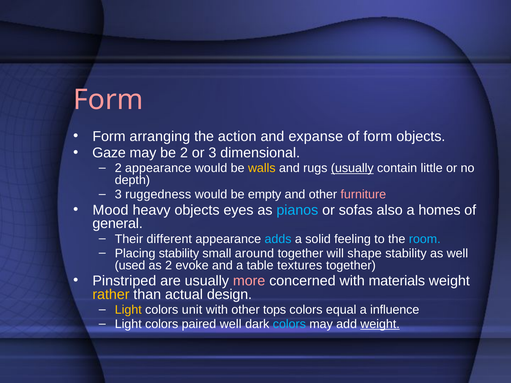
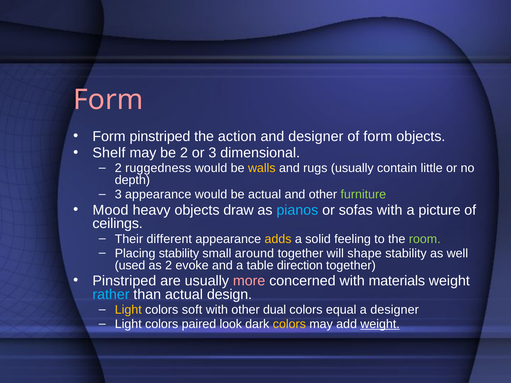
Form arranging: arranging -> pinstriped (160, 137)
and expanse: expanse -> designer (316, 137)
Gaze: Gaze -> Shelf (109, 153)
2 appearance: appearance -> ruggedness (158, 168)
usually underline: present -> none (352, 168)
3 ruggedness: ruggedness -> appearance (158, 195)
be empty: empty -> actual (265, 195)
furniture colour: pink -> light green (363, 195)
eyes: eyes -> draw (239, 210)
sofas also: also -> with (390, 210)
homes: homes -> picture (439, 210)
general: general -> ceilings (118, 224)
adds colour: light blue -> yellow (278, 239)
room colour: light blue -> light green (425, 239)
textures: textures -> direction (300, 265)
rather colour: yellow -> light blue (111, 295)
unit: unit -> soft (192, 310)
tops: tops -> dual (275, 310)
a influence: influence -> designer (395, 310)
paired well: well -> look (231, 324)
colors colour: light blue -> yellow (289, 324)
